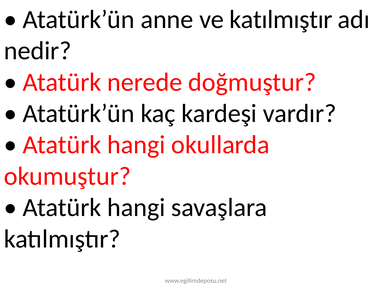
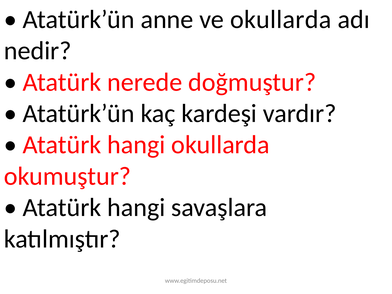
ve katılmıştır: katılmıştır -> okullarda (281, 19)
